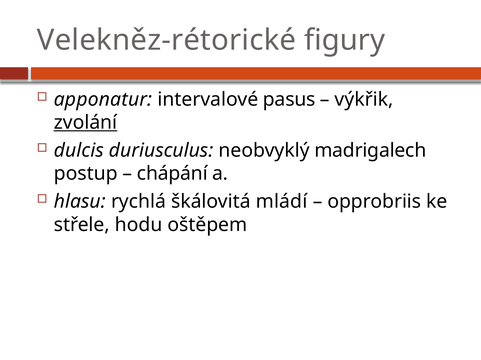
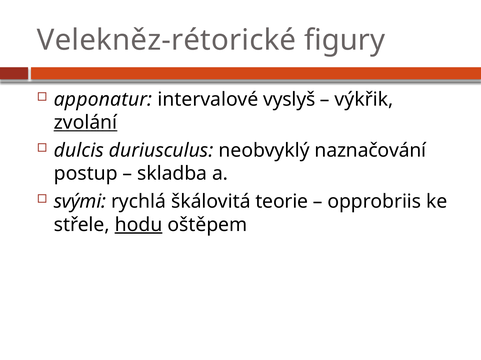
pasus: pasus -> vyslyš (289, 100)
madrigalech: madrigalech -> naznačování (370, 151)
chápání: chápání -> skladba (172, 174)
hlasu: hlasu -> svými (80, 202)
mládí: mládí -> teorie (282, 202)
hodu underline: none -> present (139, 225)
